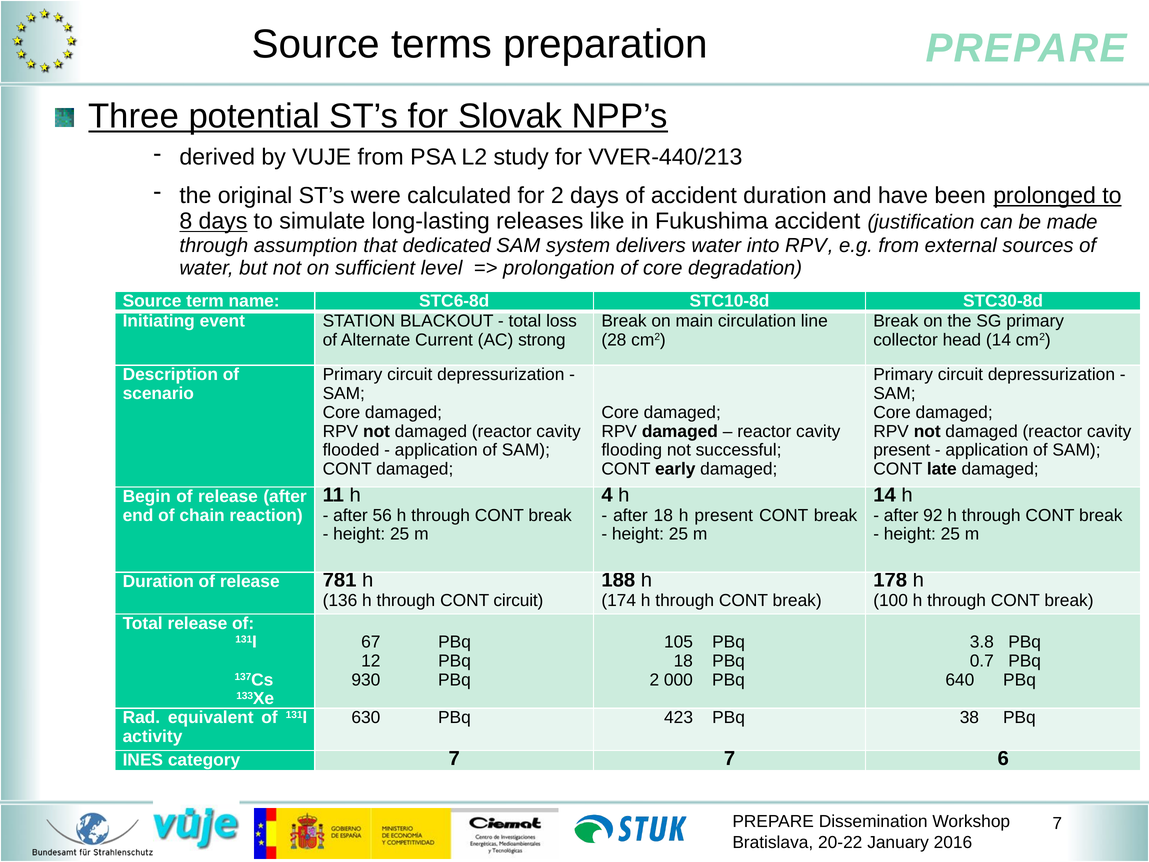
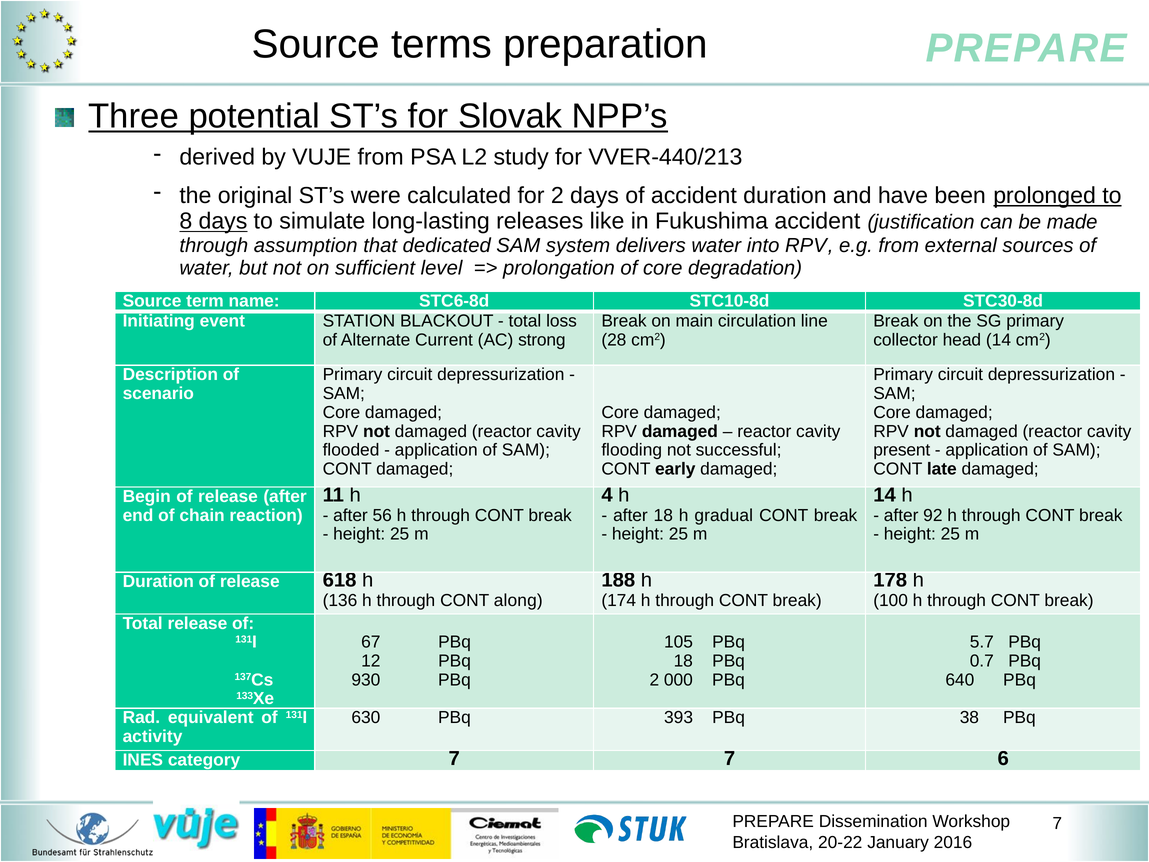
h present: present -> gradual (724, 515)
781: 781 -> 618 (340, 580)
CONT circuit: circuit -> along (518, 600)
3.8: 3.8 -> 5.7 (982, 642)
423: 423 -> 393 (679, 717)
